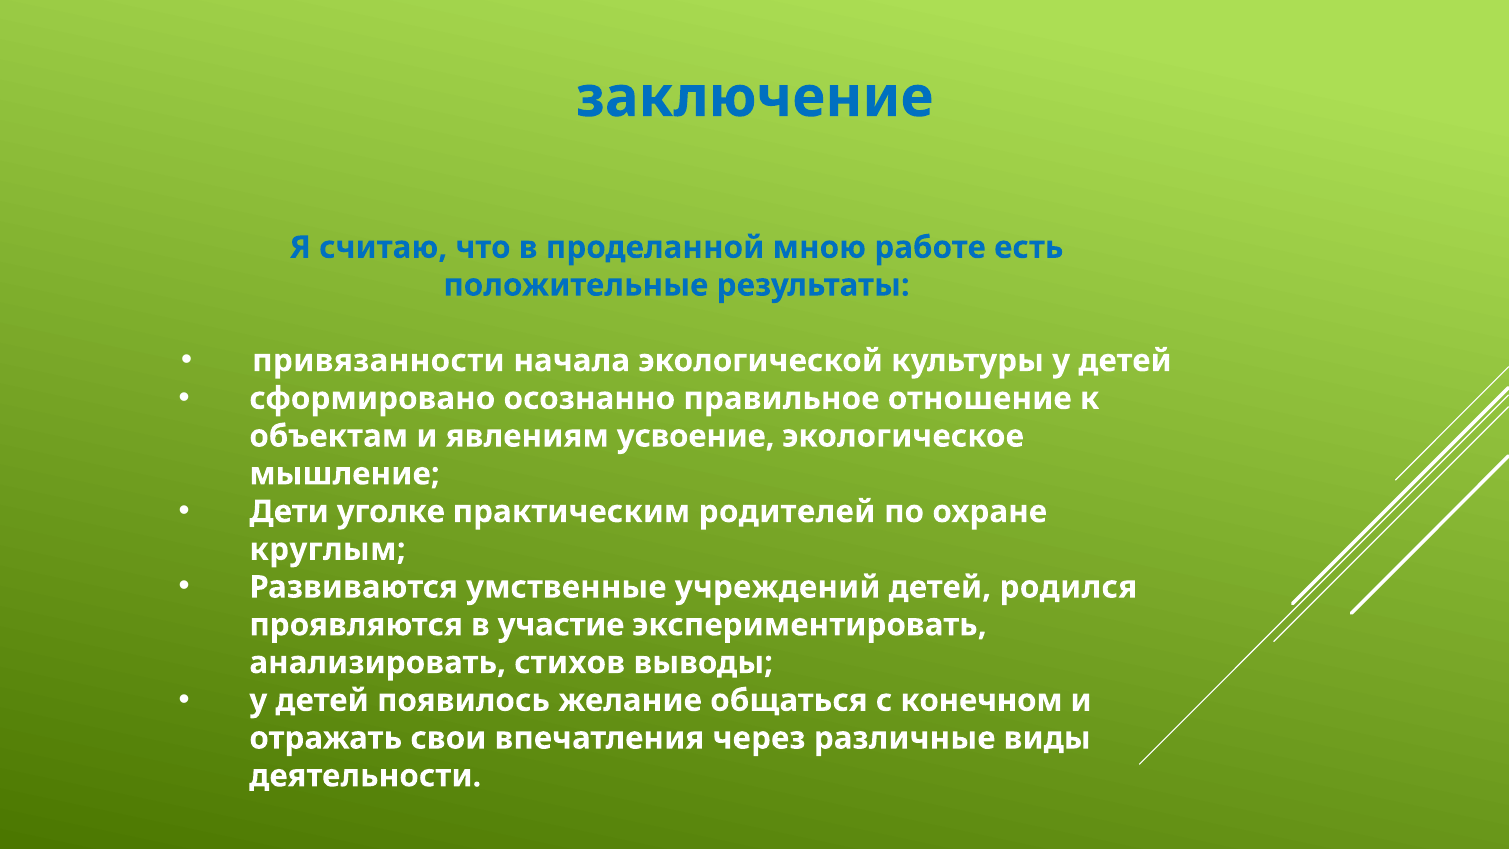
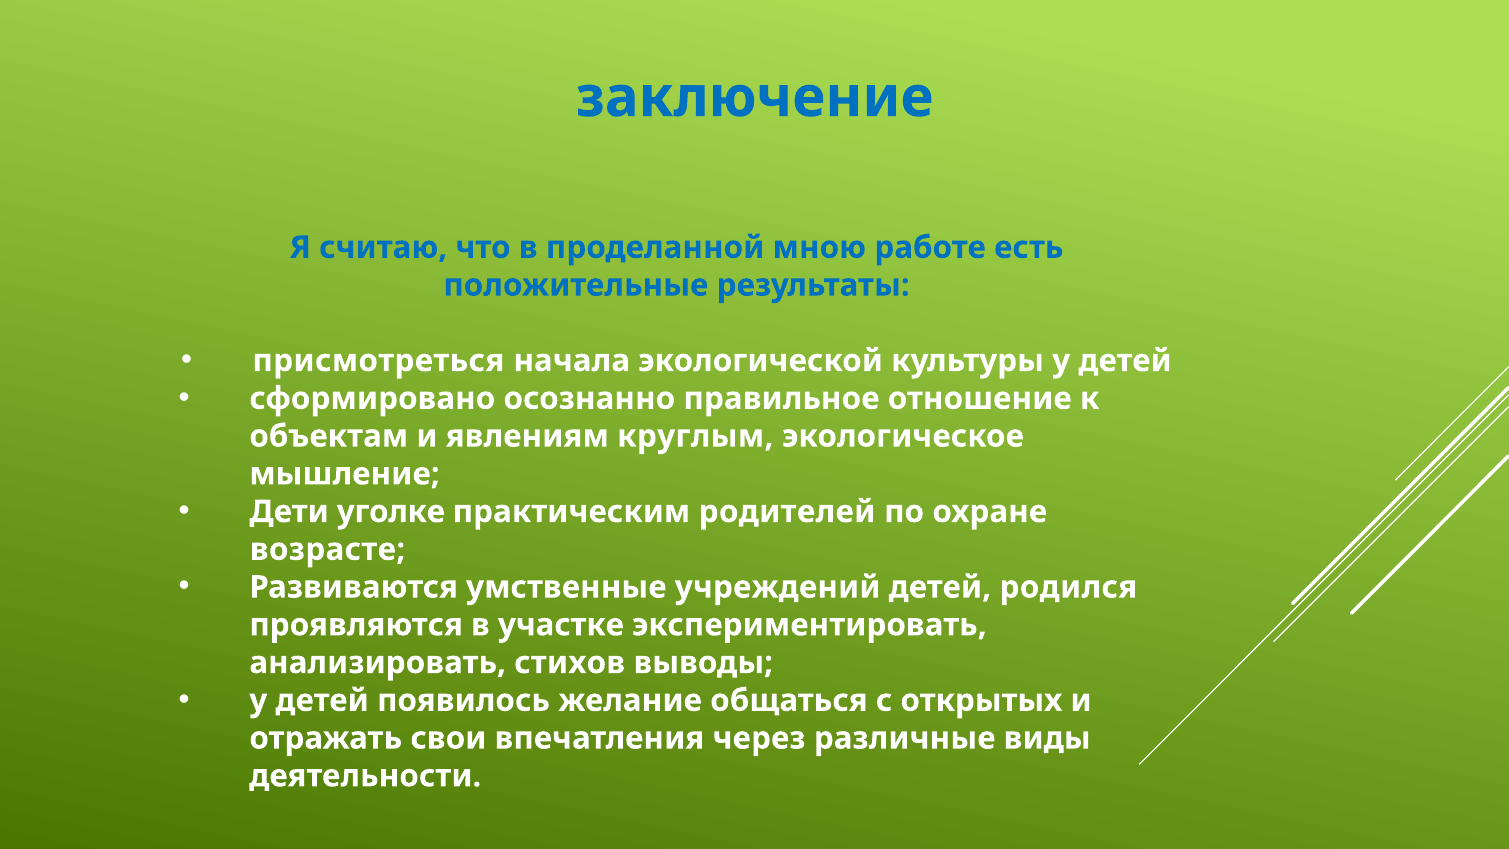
привязанности: привязанности -> присмотреться (378, 361)
усвоение: усвоение -> круглым (695, 436)
круглым: круглым -> возрасте (328, 549)
участие: участие -> участке (561, 625)
конечном: конечном -> открытых (981, 700)
